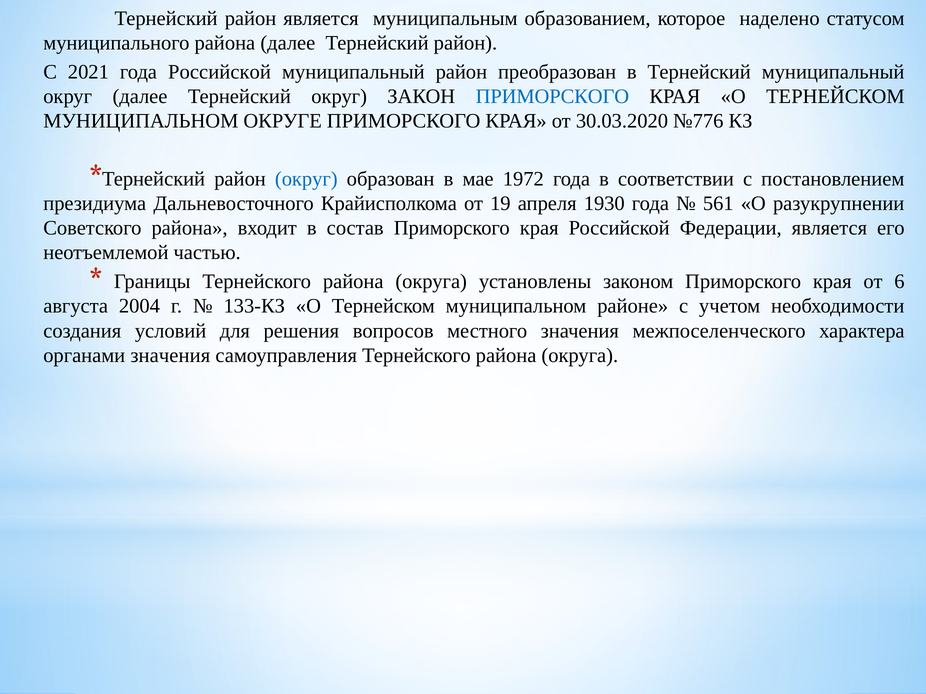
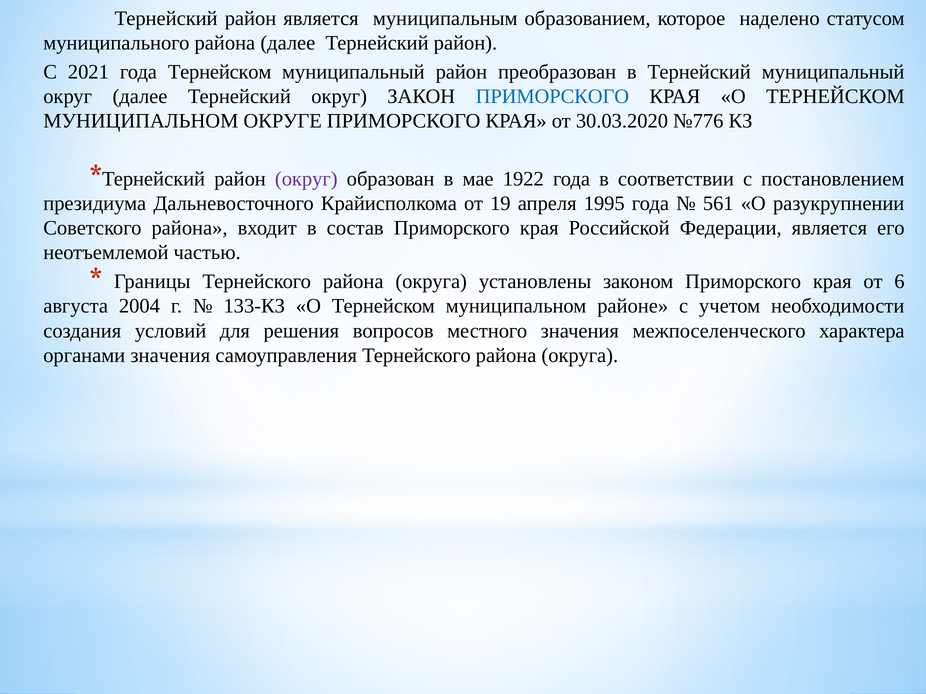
года Российской: Российской -> Тернейском (220, 72)
округ colour: blue -> purple (306, 179)
1972: 1972 -> 1922 (523, 179)
1930: 1930 -> 1995 (604, 204)
